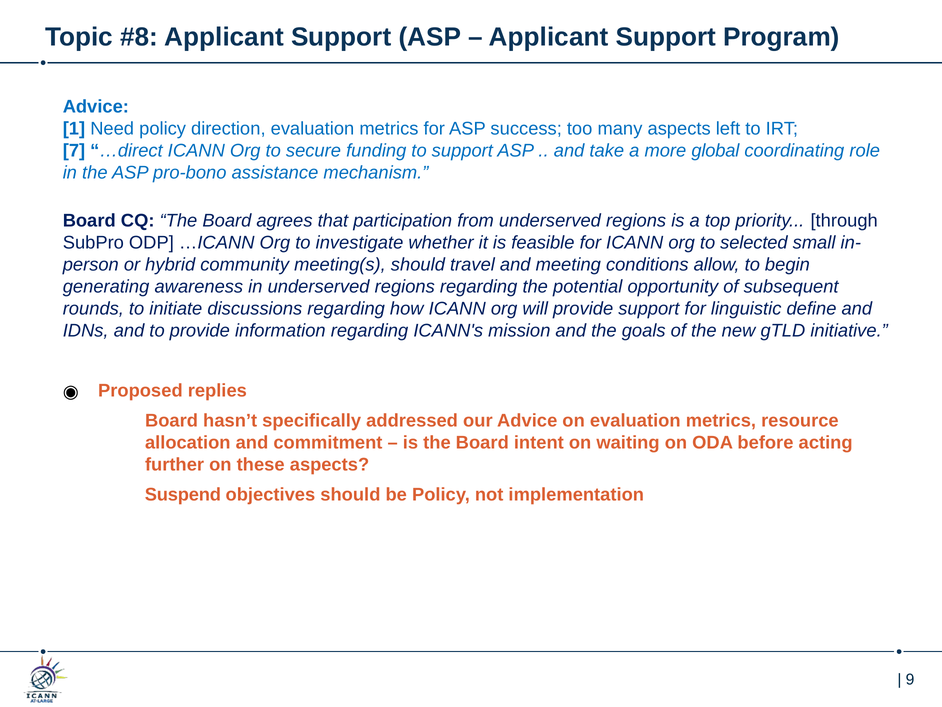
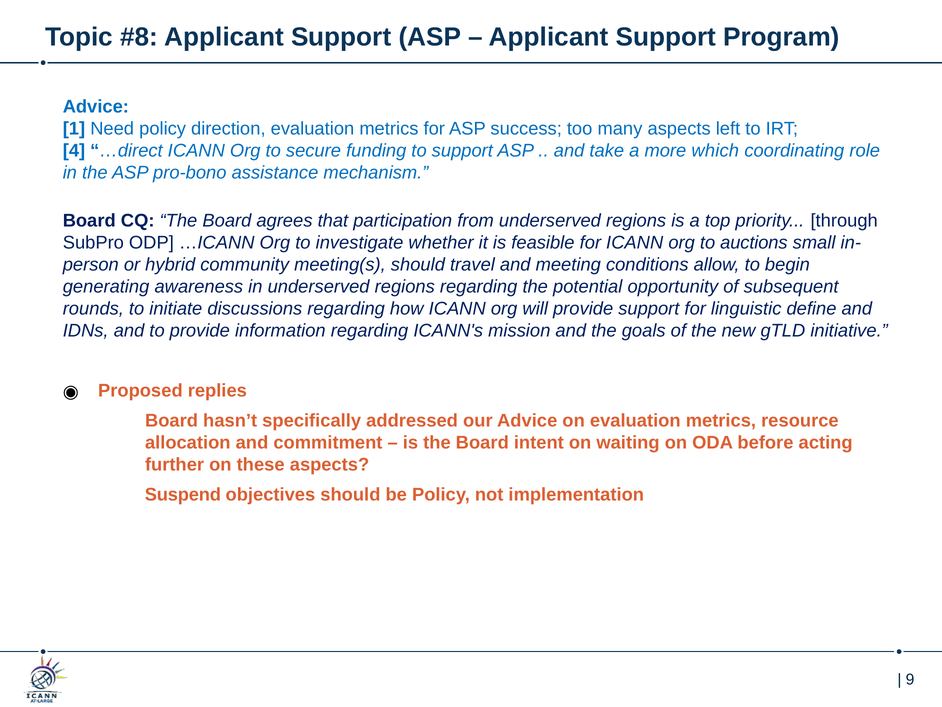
7: 7 -> 4 (74, 150)
global: global -> which (715, 150)
selected: selected -> auctions (754, 243)
